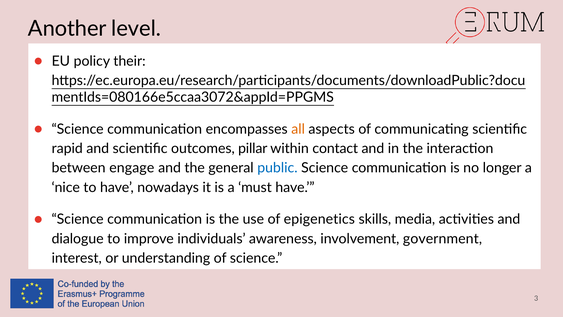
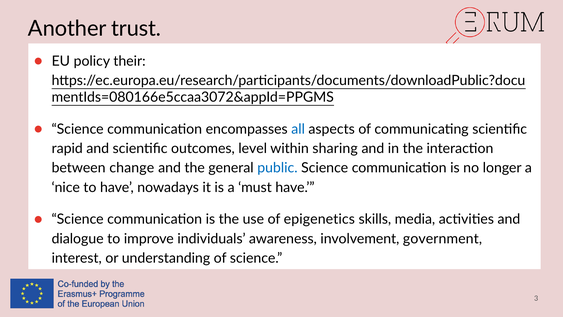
level: level -> trust (136, 28)
all colour: orange -> blue (298, 129)
pillar: pillar -> level (253, 148)
contact: contact -> sharing (335, 148)
engage: engage -> change (132, 168)
